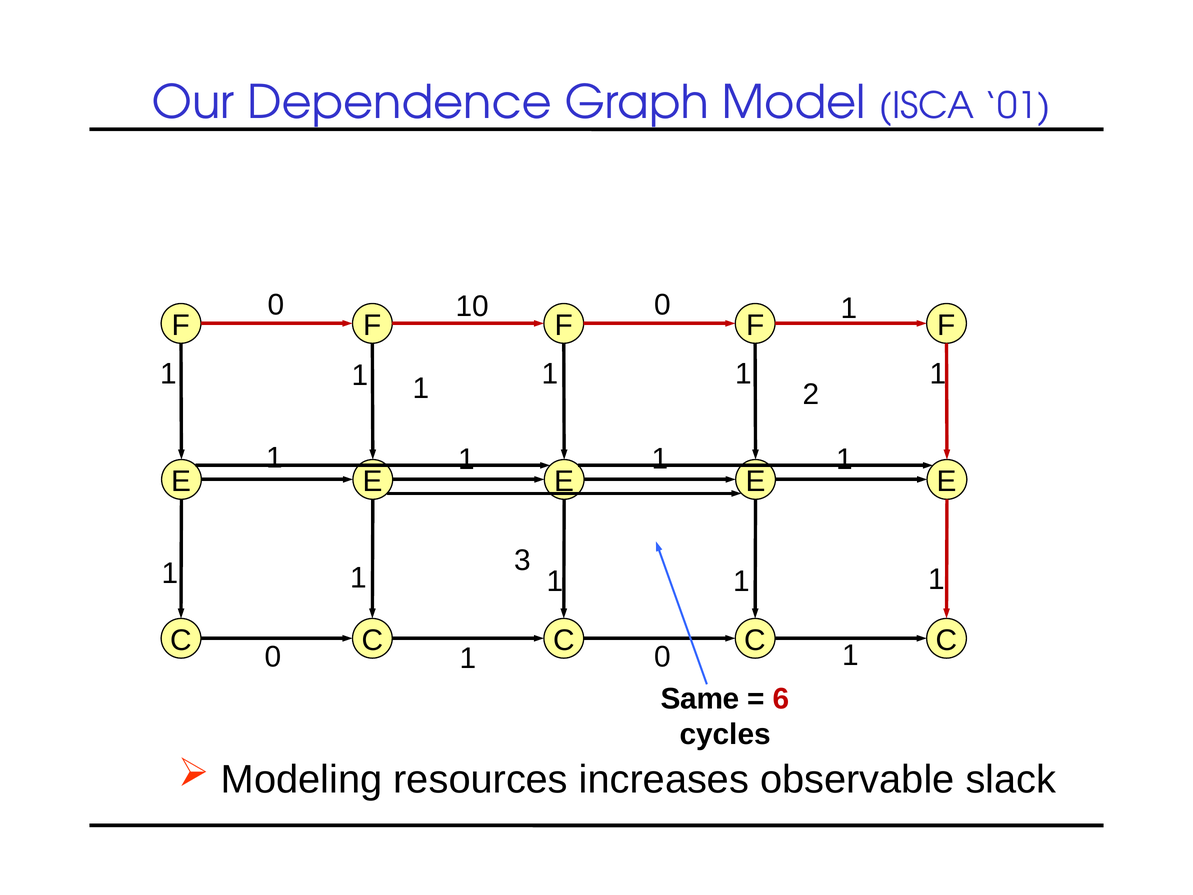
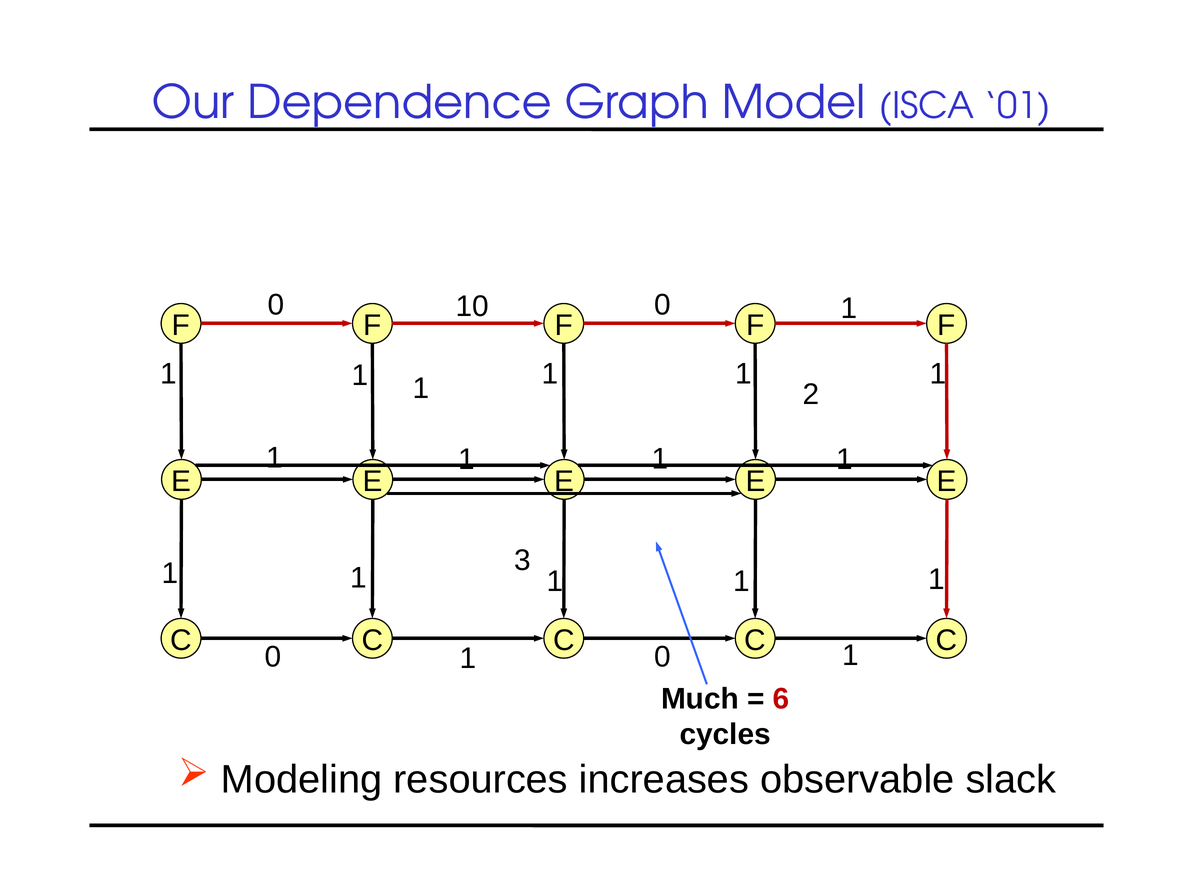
Same: Same -> Much (700, 699)
